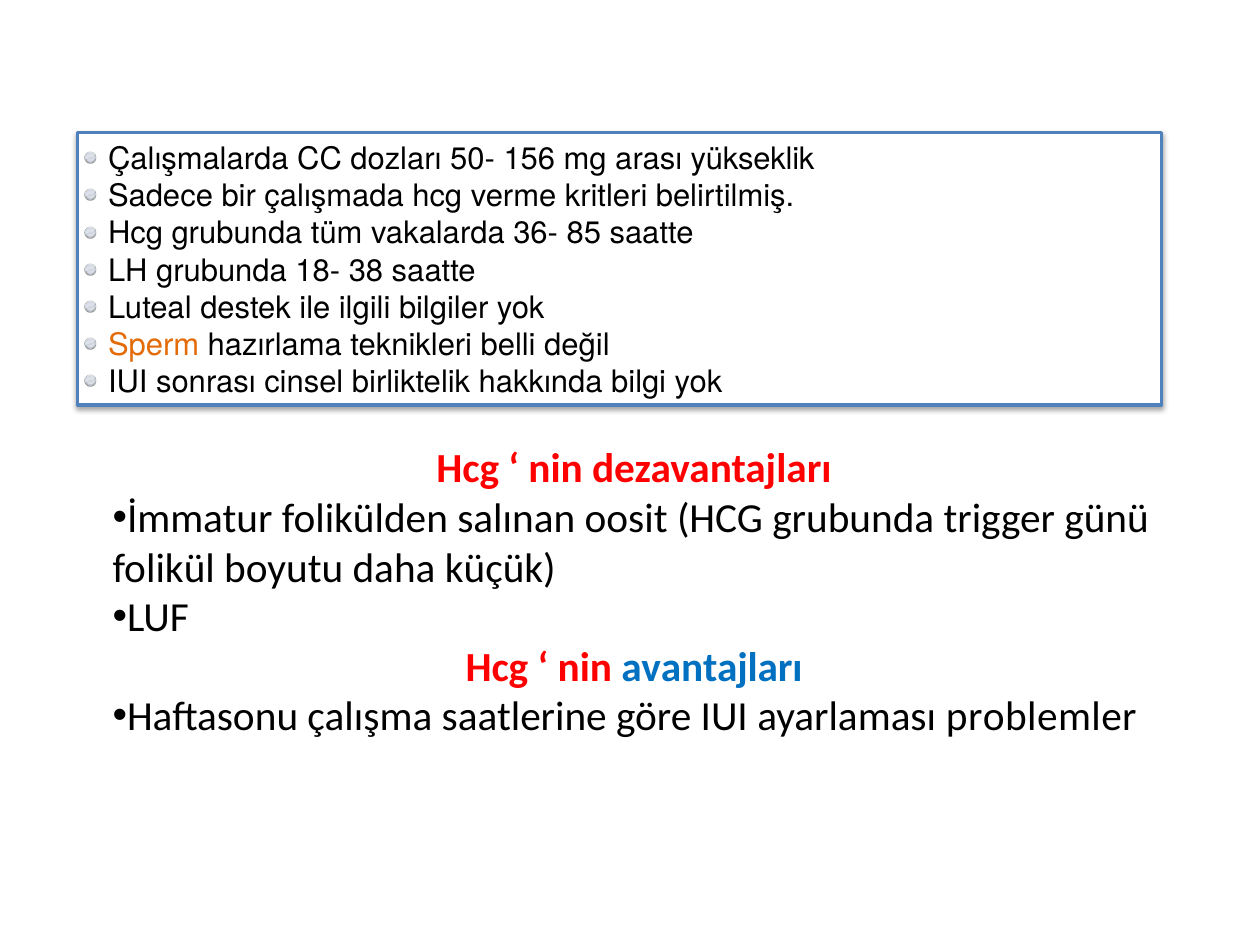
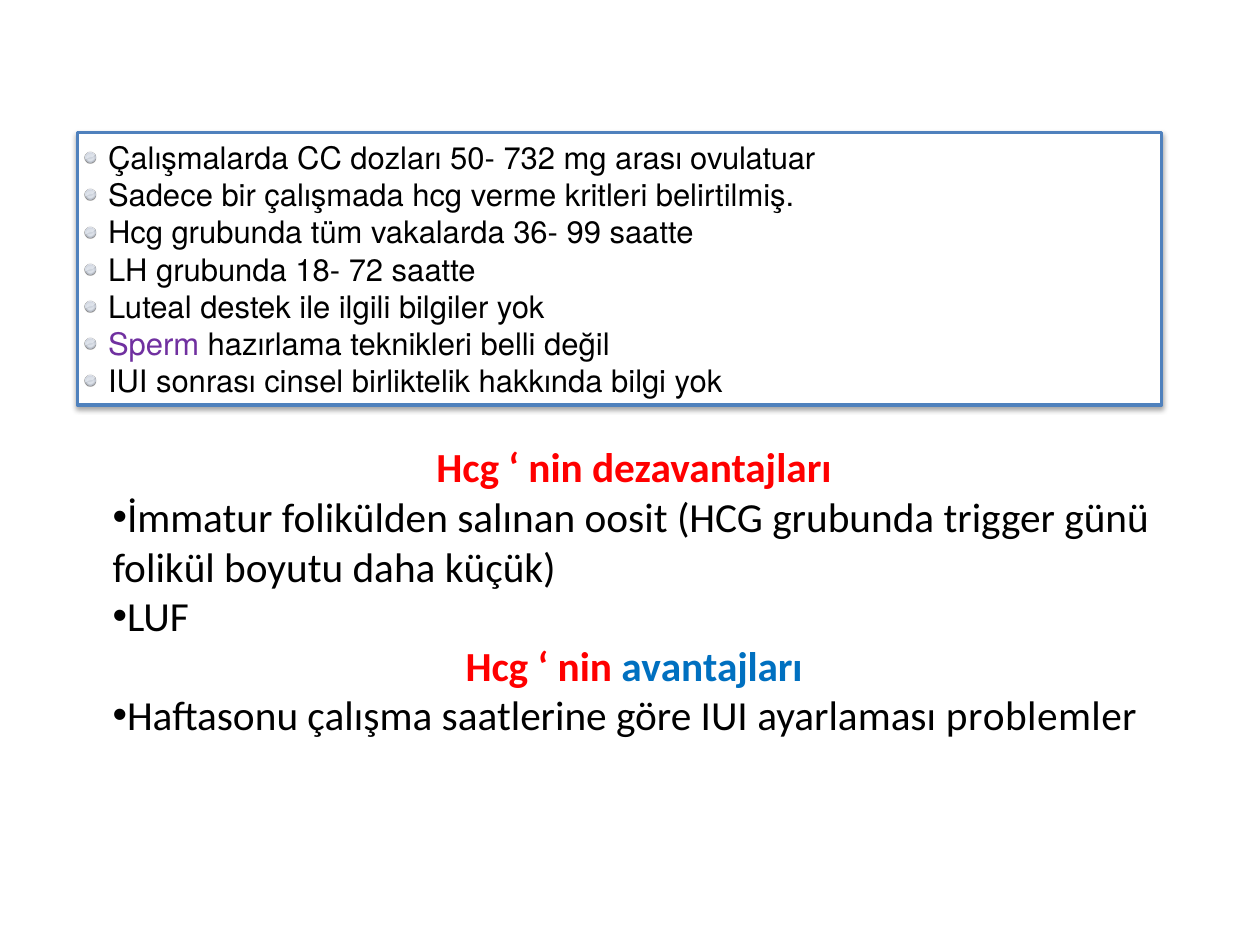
156: 156 -> 732 (529, 159)
yükseklik: yükseklik -> ovulatuar (753, 159)
85: 85 -> 99 (584, 234)
38: 38 -> 72 (366, 271)
Sperm colour: orange -> purple (154, 345)
